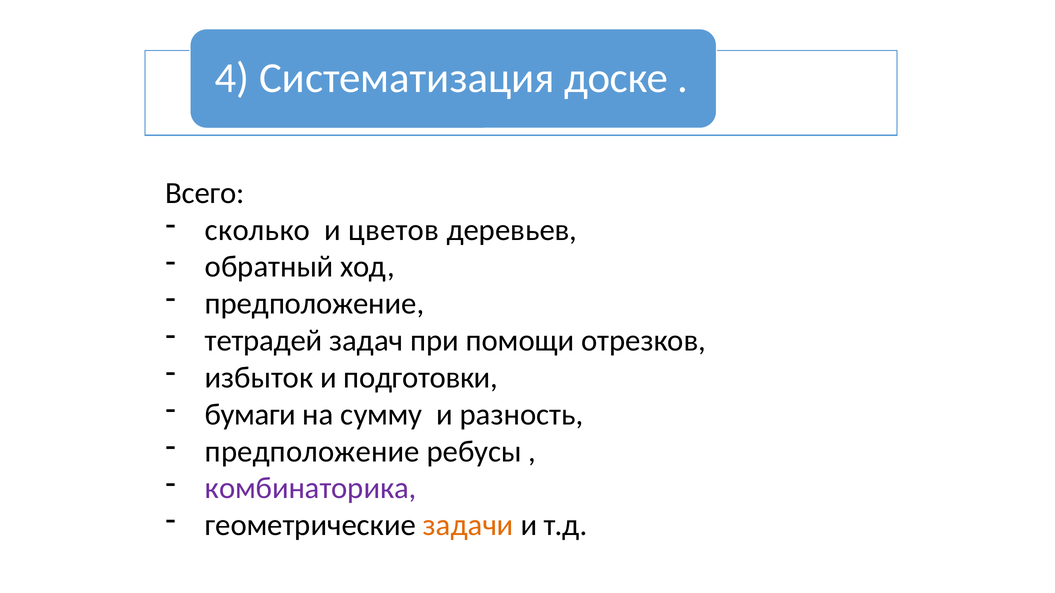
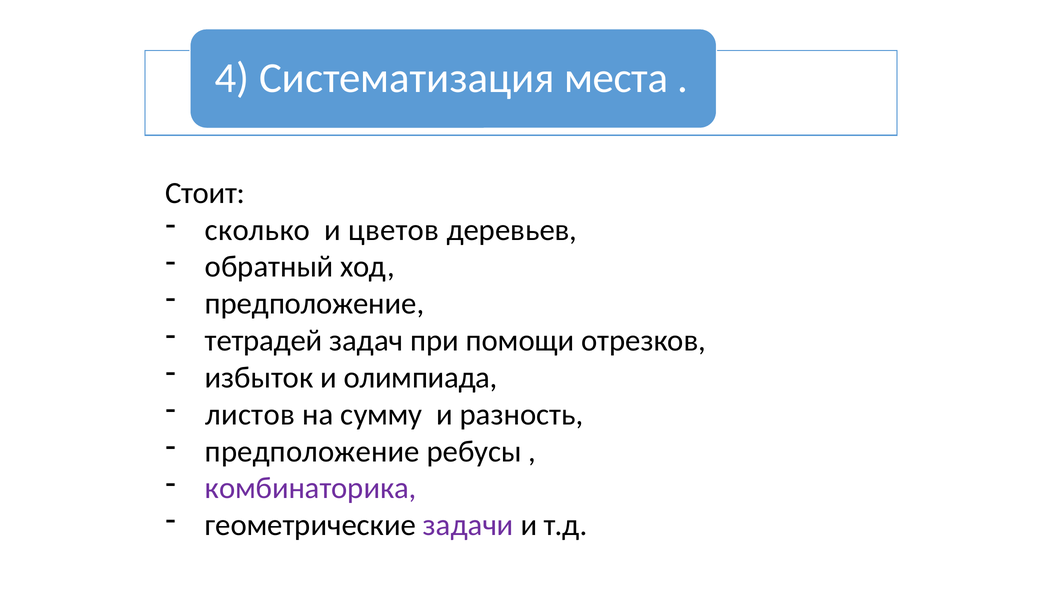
доске: доске -> места (616, 78)
Всего: Всего -> Стоит (205, 193)
подготовки: подготовки -> олимпиада (421, 378)
бумаги: бумаги -> листов (250, 415)
задачи colour: orange -> purple (468, 526)
